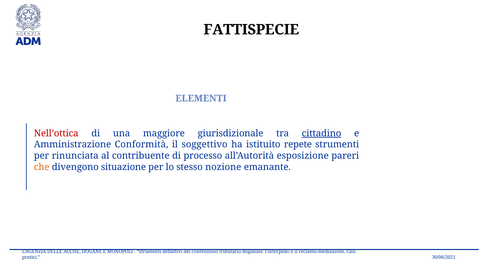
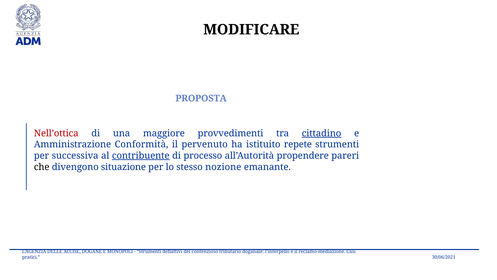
FATTISPECIE: FATTISPECIE -> MODIFICARE (251, 30)
ELEMENTI: ELEMENTI -> PROPOSTA (201, 98)
giurisdizionale: giurisdizionale -> provvedimenti (231, 133)
soggettivo: soggettivo -> pervenuto (205, 144)
rinunciata: rinunciata -> successiva (75, 155)
contribuente underline: none -> present (141, 155)
esposizione: esposizione -> propendere (303, 155)
che colour: orange -> black (42, 167)
